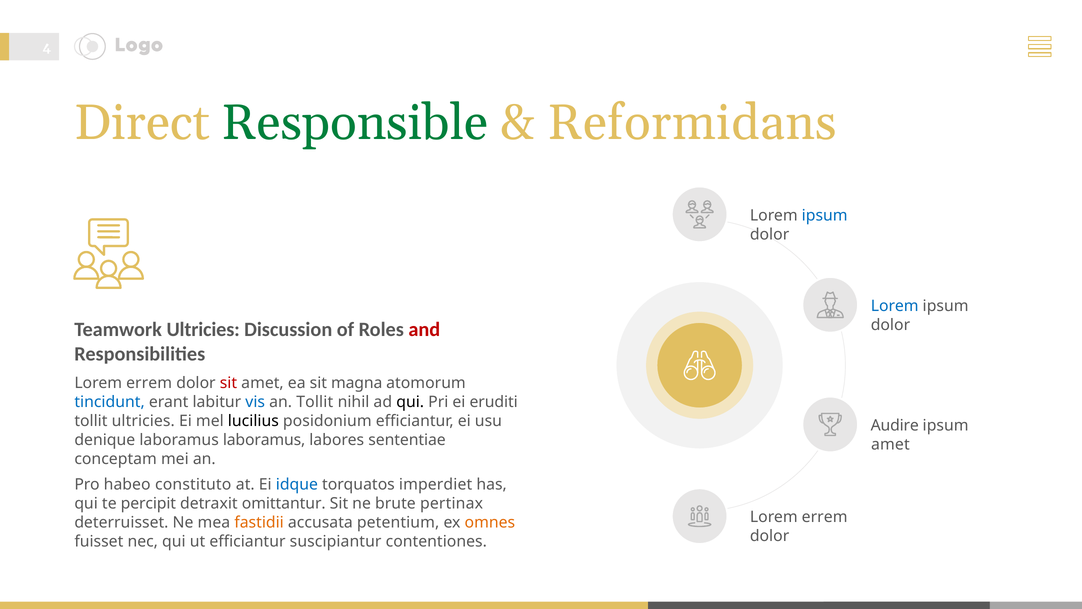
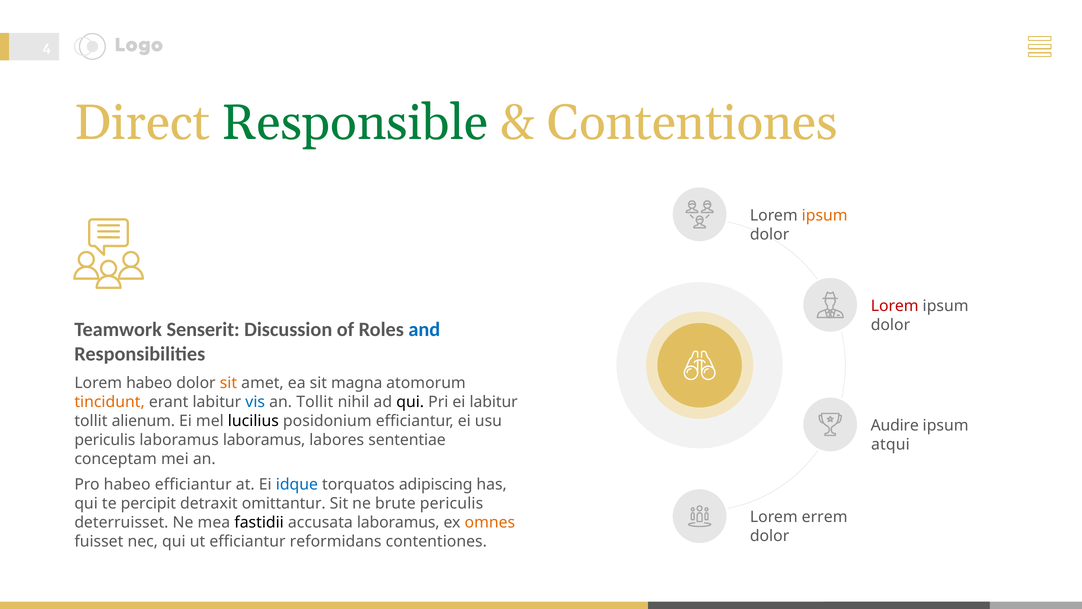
Reformidans: Reformidans -> Contentiones (693, 123)
ipsum colour: blue -> orange (825, 215)
Lorem colour: blue -> red (895, 306)
Teamwork Ultricies: Ultricies -> Senserit (203, 329)
and colour: red -> blue (424, 329)
errem: errem -> habeo (149, 383)
sit colour: red -> orange (228, 383)
tincidunt colour: blue -> orange (110, 402)
ei eruditi: eruditi -> labitur (494, 402)
tollit ultricies: ultricies -> alienum (143, 421)
denique: denique -> periculis (105, 440)
amet: amet -> atqui (890, 444)
habeo constituto: constituto -> efficiantur (193, 484)
imperdiet: imperdiet -> adipiscing (436, 484)
brute pertinax: pertinax -> periculis (452, 503)
fastidii colour: orange -> black (259, 522)
accusata petentium: petentium -> laboramus (398, 522)
suscipiantur: suscipiantur -> reformidans (336, 541)
